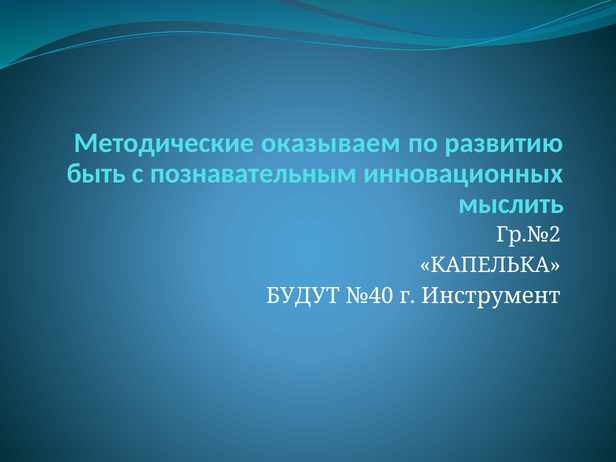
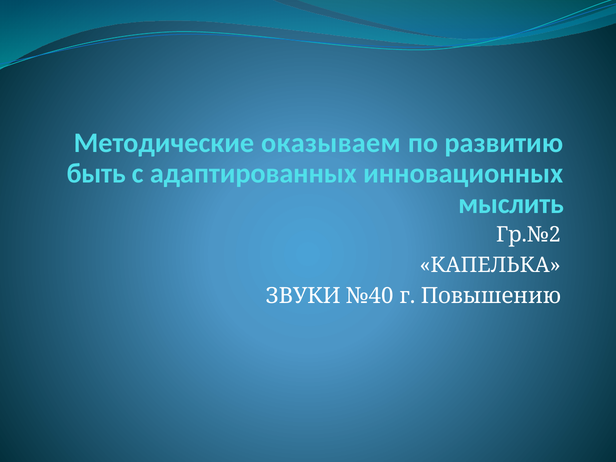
познавательным: познавательным -> адаптированных (253, 174)
БУДУТ: БУДУТ -> ЗВУКИ (303, 296)
Инструмент: Инструмент -> Повышению (491, 296)
